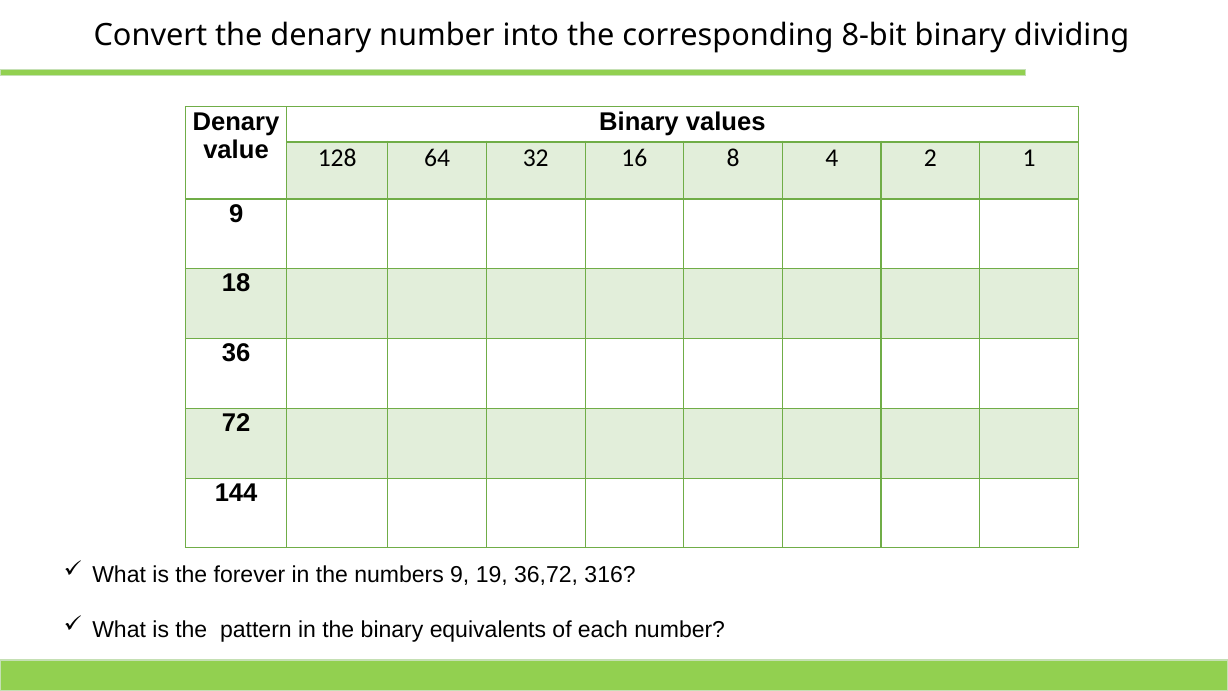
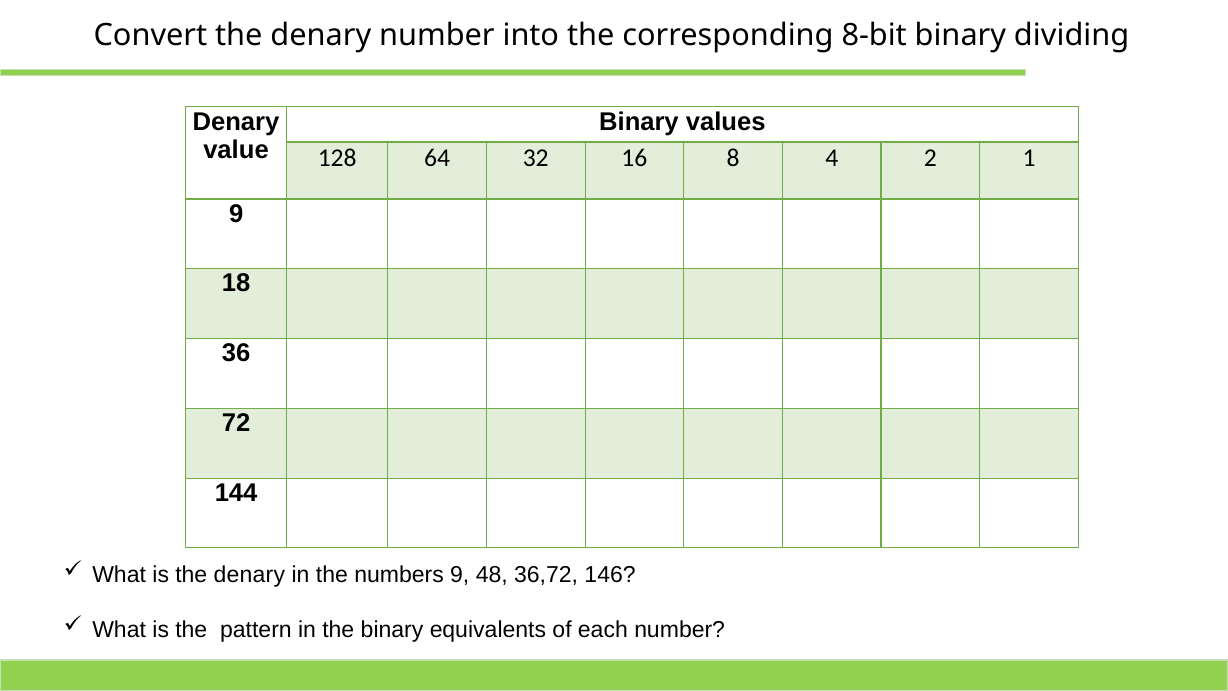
is the forever: forever -> denary (249, 575)
19: 19 -> 48 (492, 575)
316: 316 -> 146 (610, 575)
